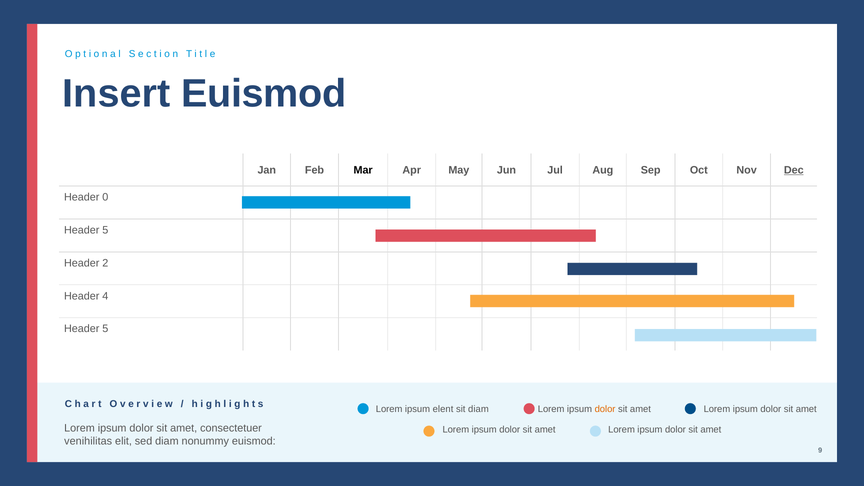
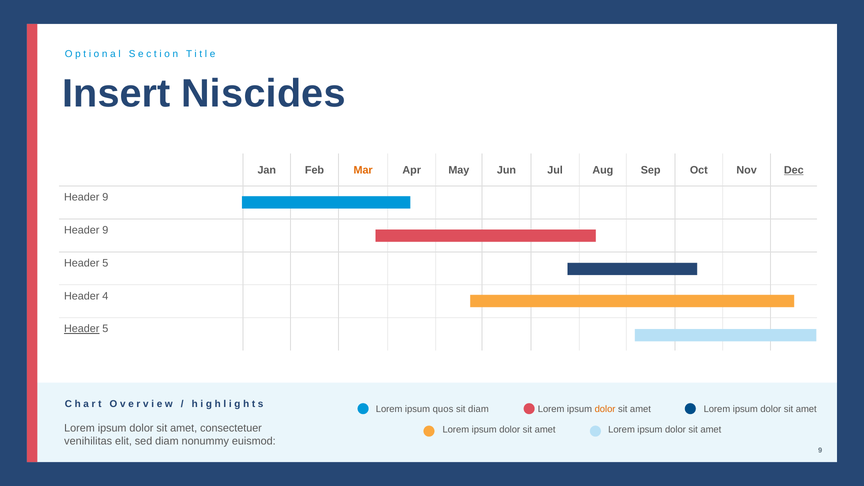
Insert Euismod: Euismod -> Niscides (263, 94)
Mar colour: black -> orange (363, 170)
0: 0 -> 9 (105, 197)
5: 5 -> 9 (105, 230)
2: 2 -> 5 (105, 263)
Header underline: none -> present (82, 329)
elent: elent -> quos (443, 409)
